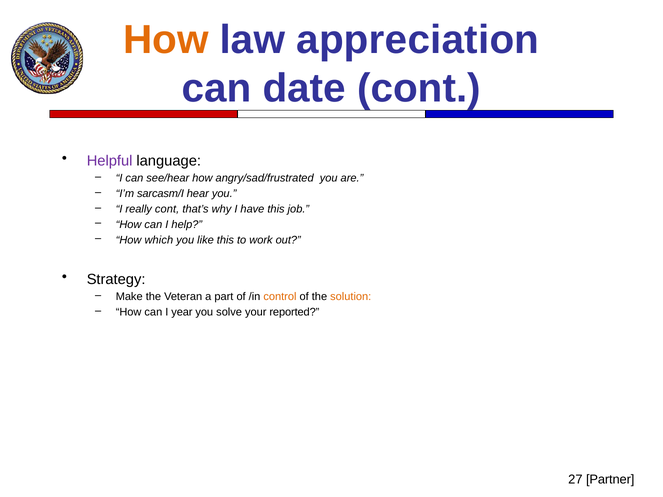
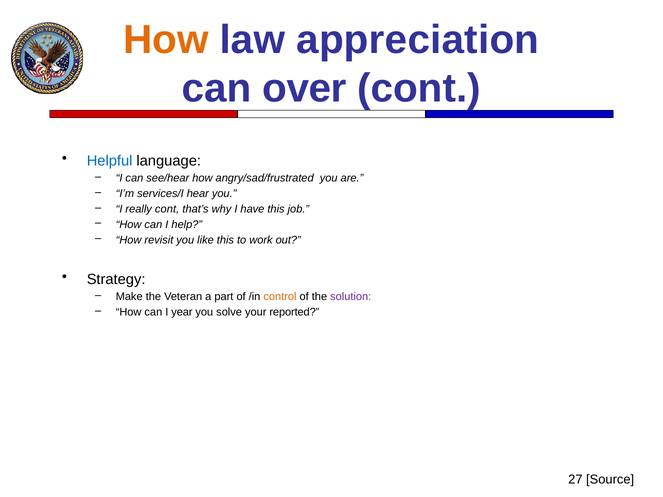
date: date -> over (304, 88)
Helpful colour: purple -> blue (110, 161)
sarcasm/I: sarcasm/I -> services/I (160, 194)
which: which -> revisit (159, 240)
solution colour: orange -> purple (351, 297)
Partner: Partner -> Source (610, 480)
